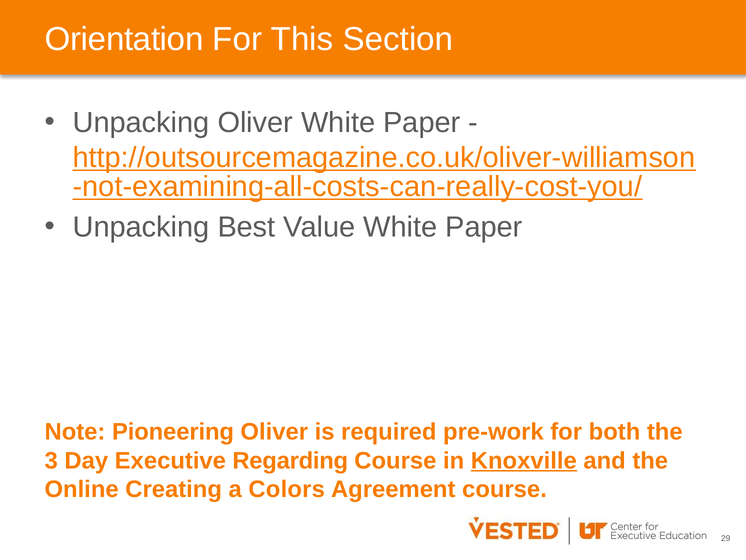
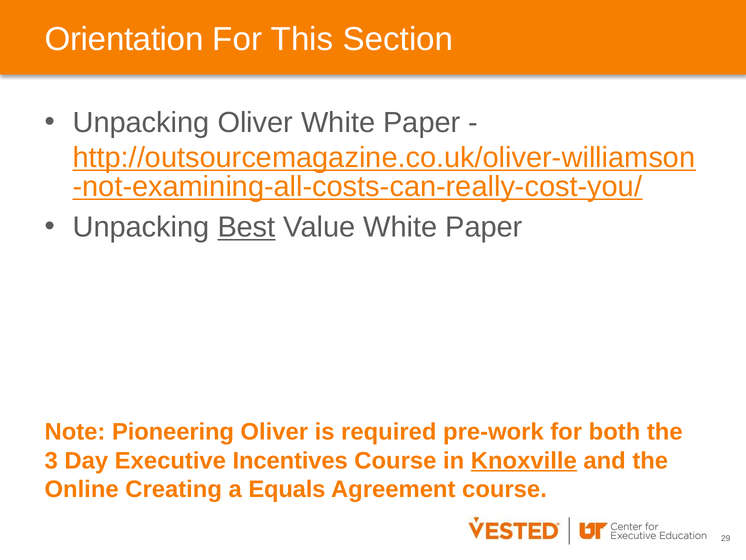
Best underline: none -> present (247, 227)
Regarding: Regarding -> Incentives (290, 460)
Colors: Colors -> Equals (287, 489)
